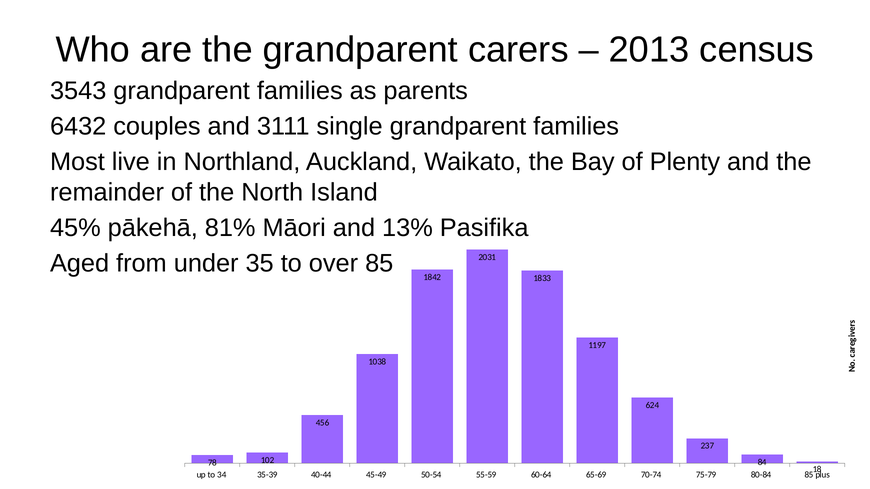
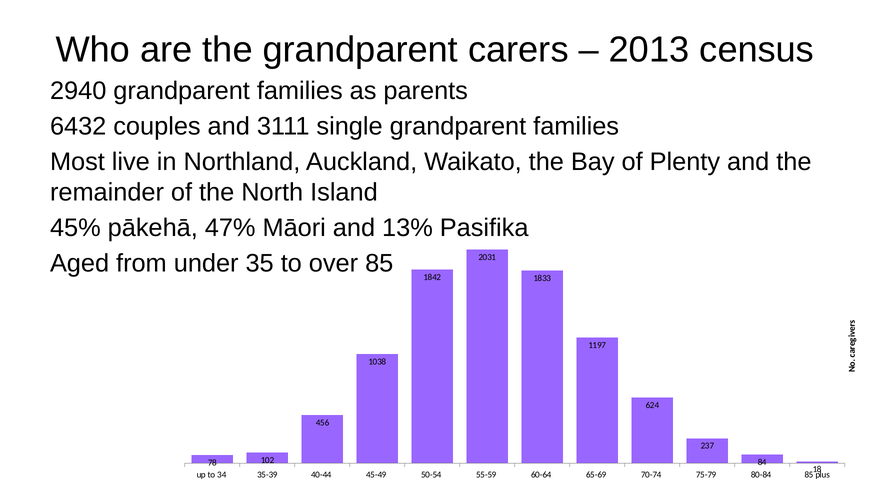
3543: 3543 -> 2940 (78, 91)
81%: 81% -> 47% (230, 228)
